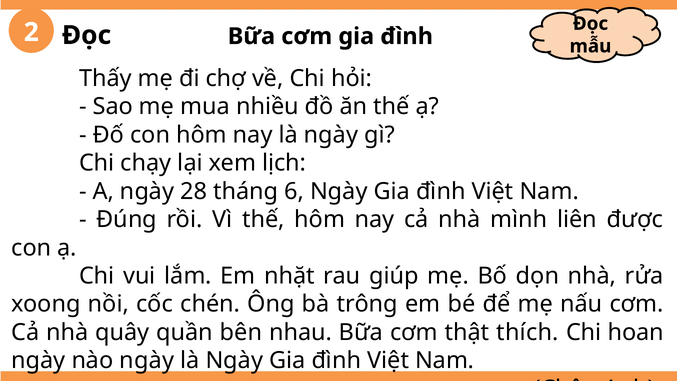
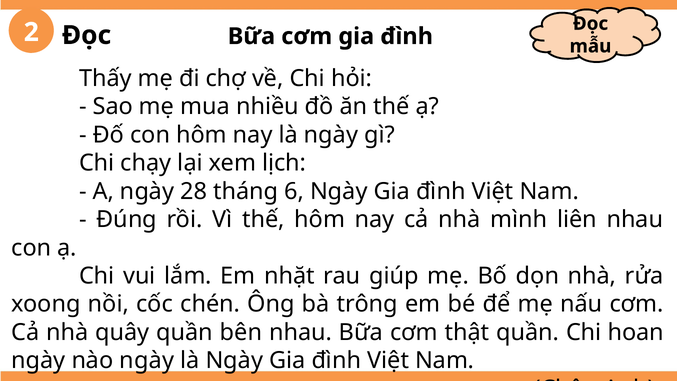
liên được: được -> nhau (635, 219)
thật thích: thích -> quần (528, 332)
